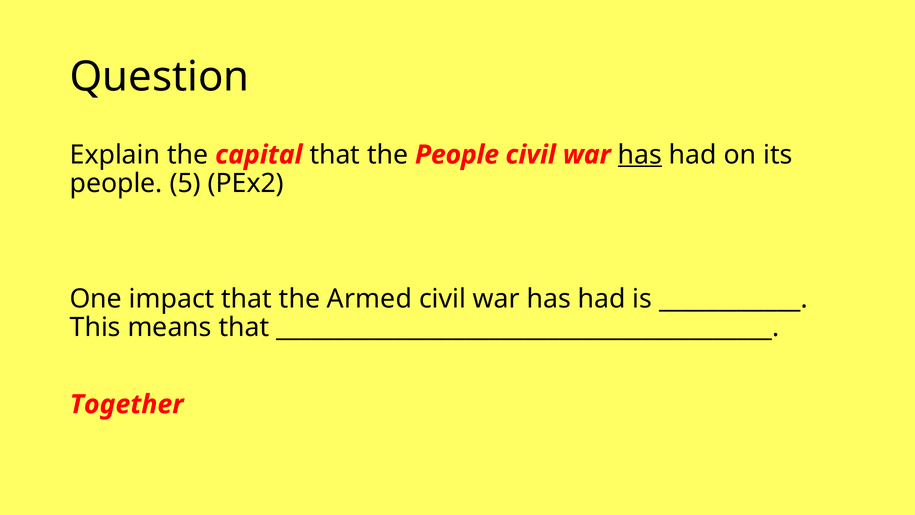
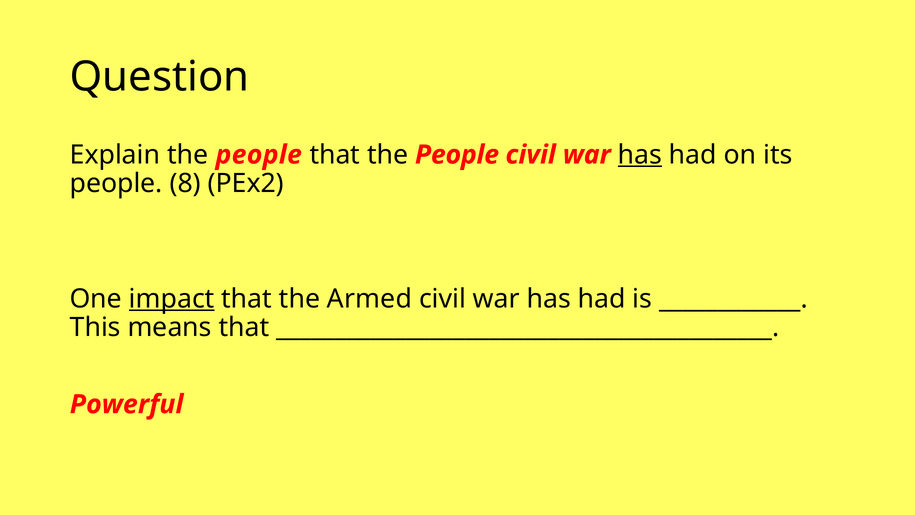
Explain the capital: capital -> people (259, 155)
5: 5 -> 8 (185, 184)
impact underline: none -> present (172, 299)
Together: Together -> Powerful (127, 404)
